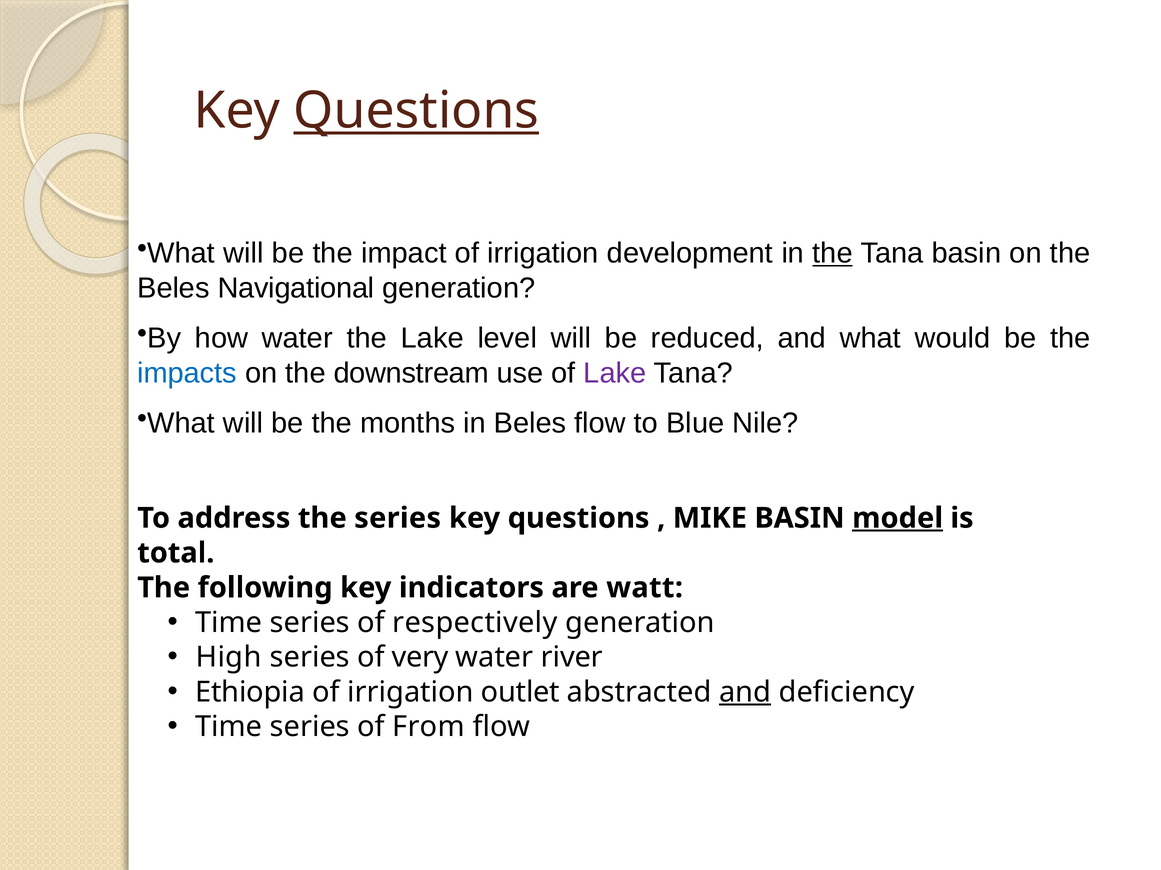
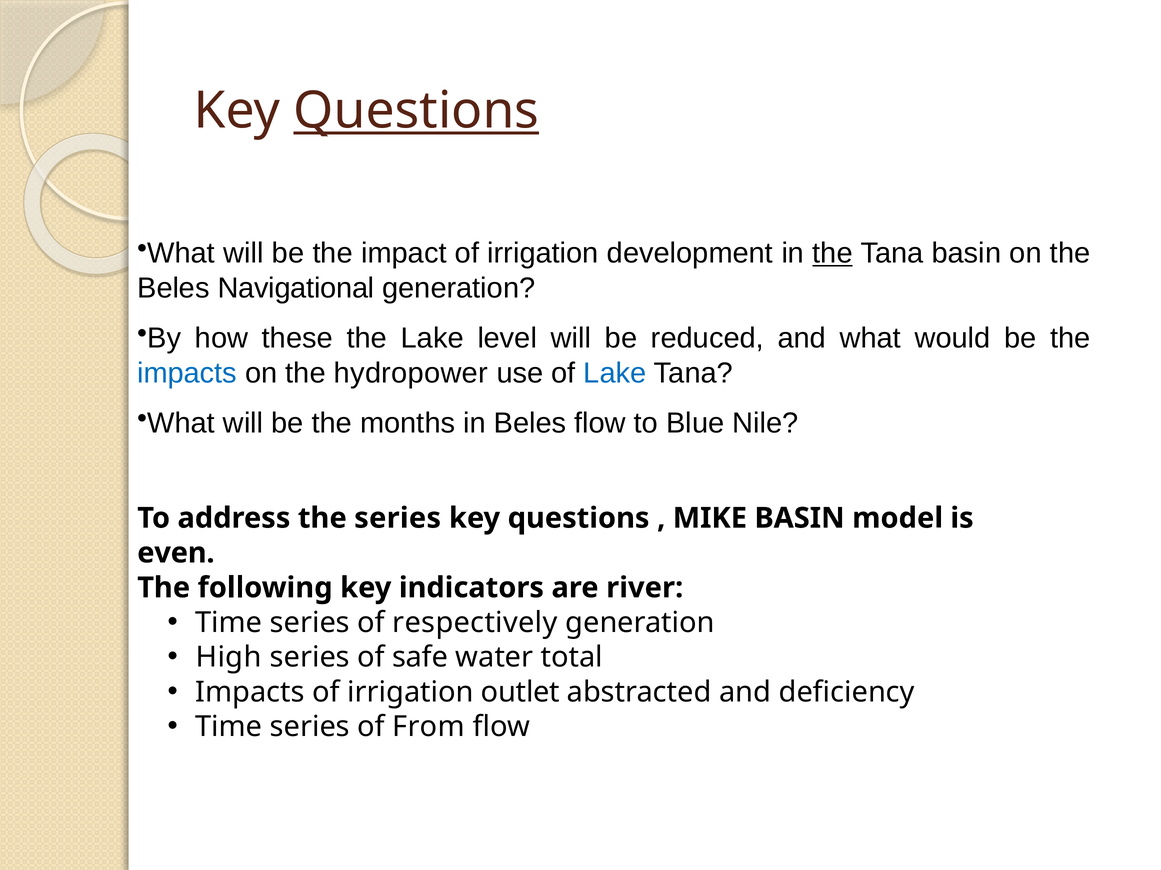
how water: water -> these (297, 339)
downstream: downstream -> hydropower (411, 373)
Lake colour: purple -> blue (615, 373)
model underline: present -> none (898, 519)
total: total -> even (176, 553)
watt: watt -> river (645, 588)
very: very -> safe (420, 658)
river: river -> total (572, 658)
Ethiopia: Ethiopia -> Impacts (250, 693)
and underline: present -> none (745, 693)
